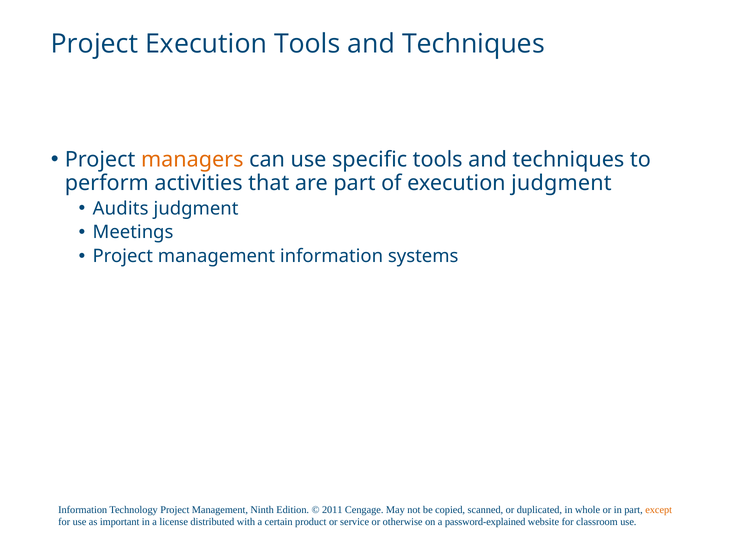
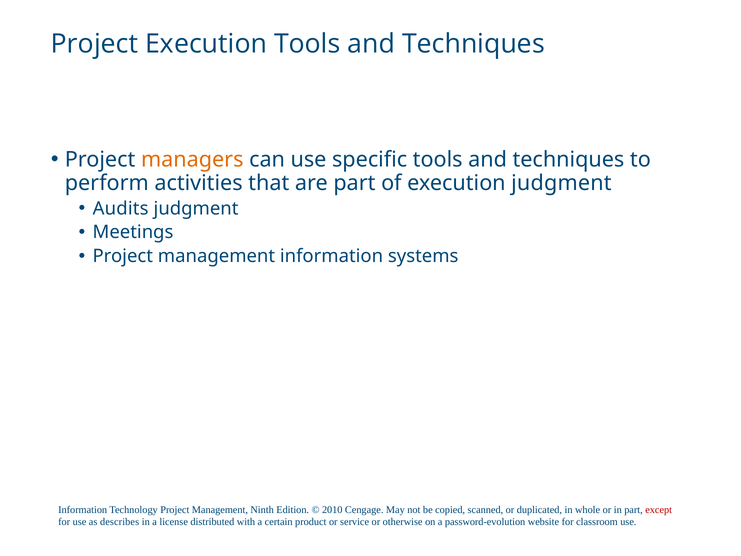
2011: 2011 -> 2010 (332, 509)
except colour: orange -> red (659, 509)
important: important -> describes (120, 522)
password-explained: password-explained -> password-evolution (485, 522)
